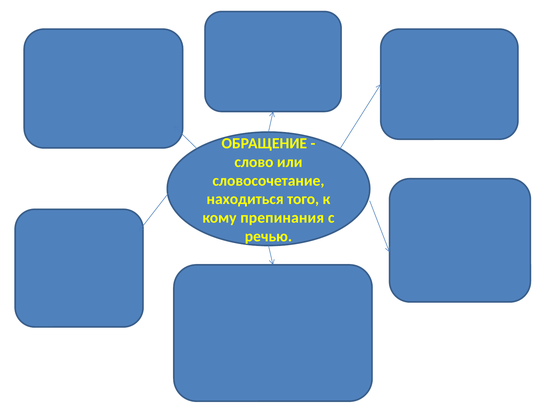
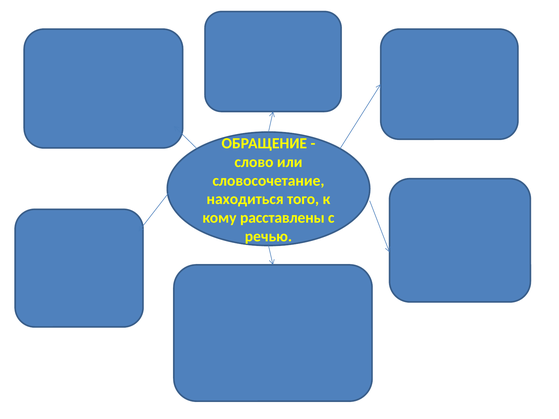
препинания: препинания -> расставлены (282, 218)
